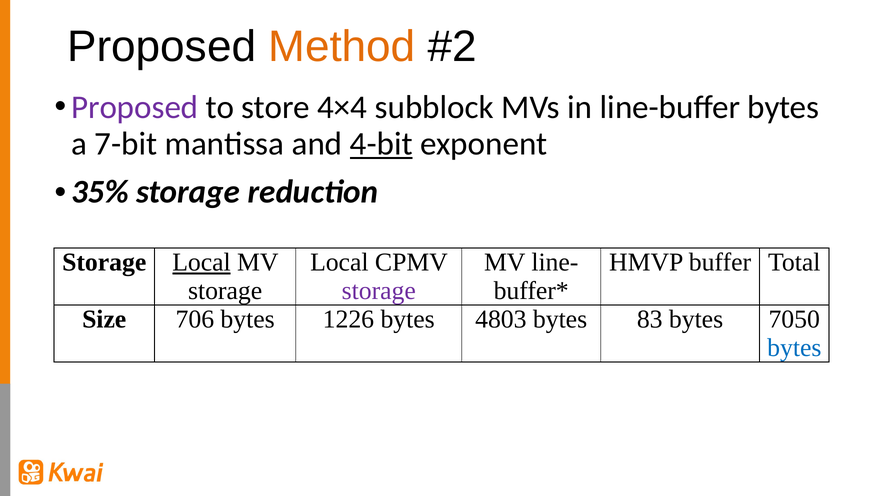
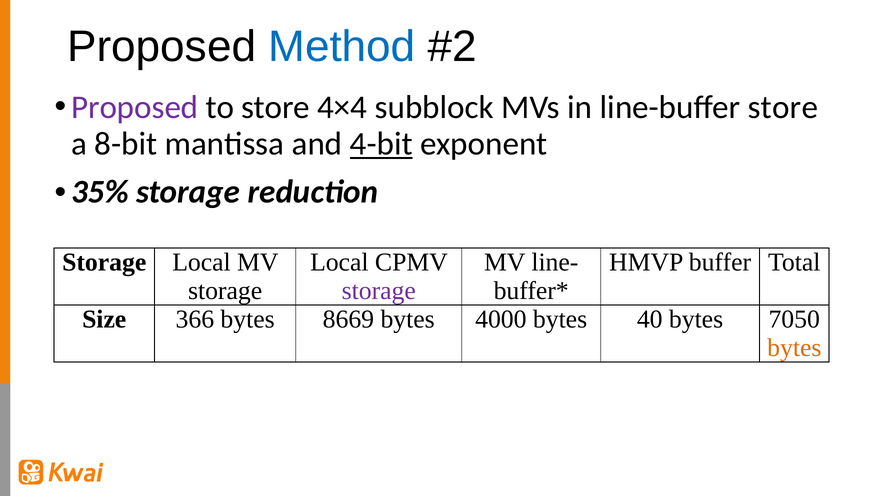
Method colour: orange -> blue (342, 47)
line-buffer bytes: bytes -> store (783, 107)
7-bit: 7-bit -> 8-bit (126, 144)
Local underline: present -> none (201, 263)
706: 706 -> 366 (195, 320)
1226: 1226 -> 8669 (348, 320)
4803: 4803 -> 4000 (501, 320)
83: 83 -> 40 (650, 320)
bytes colour: blue -> orange (794, 348)
